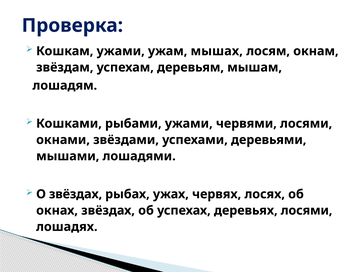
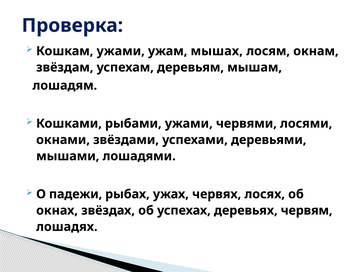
О звёздах: звёздах -> падежи (76, 194)
деревьях лосями: лосями -> червям (307, 210)
